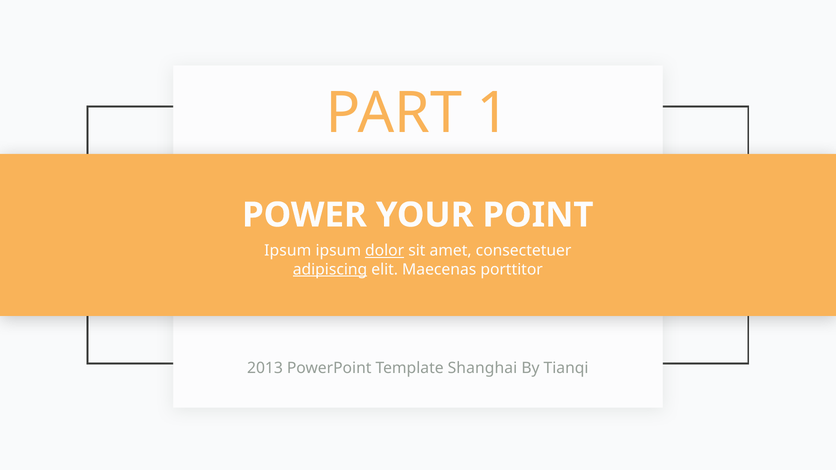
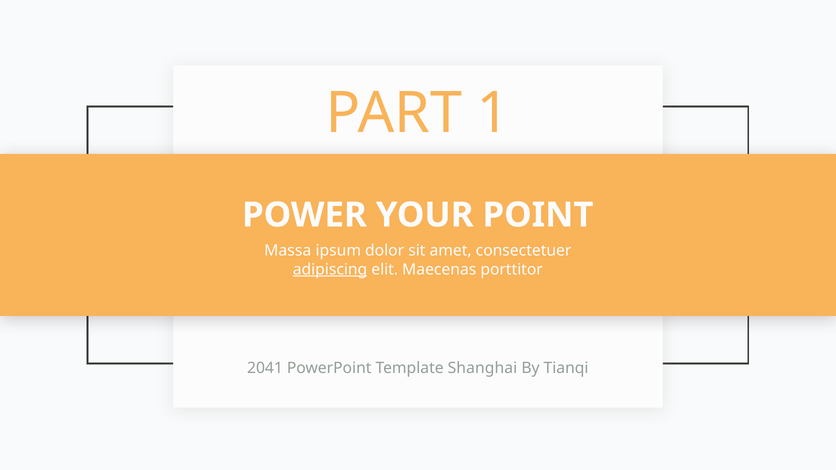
Ipsum: Ipsum -> Massa (288, 251)
dolor underline: present -> none (385, 251)
2013: 2013 -> 2041 (265, 368)
